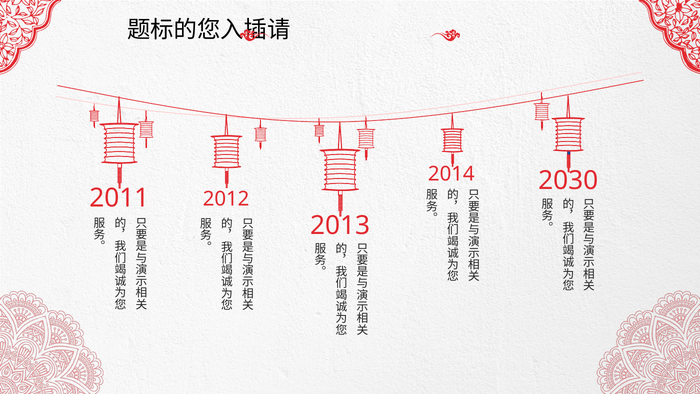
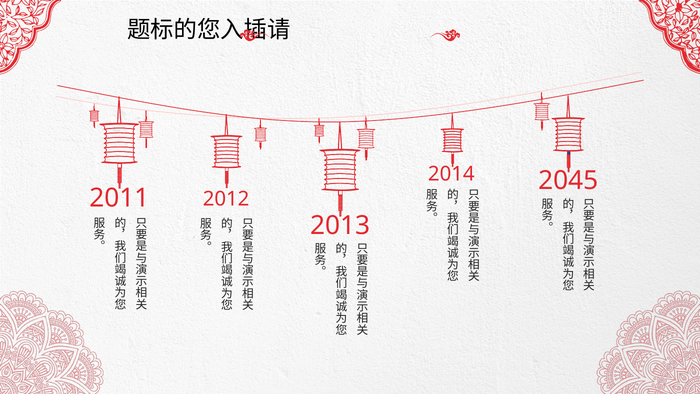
2030: 2030 -> 2045 (568, 181)
